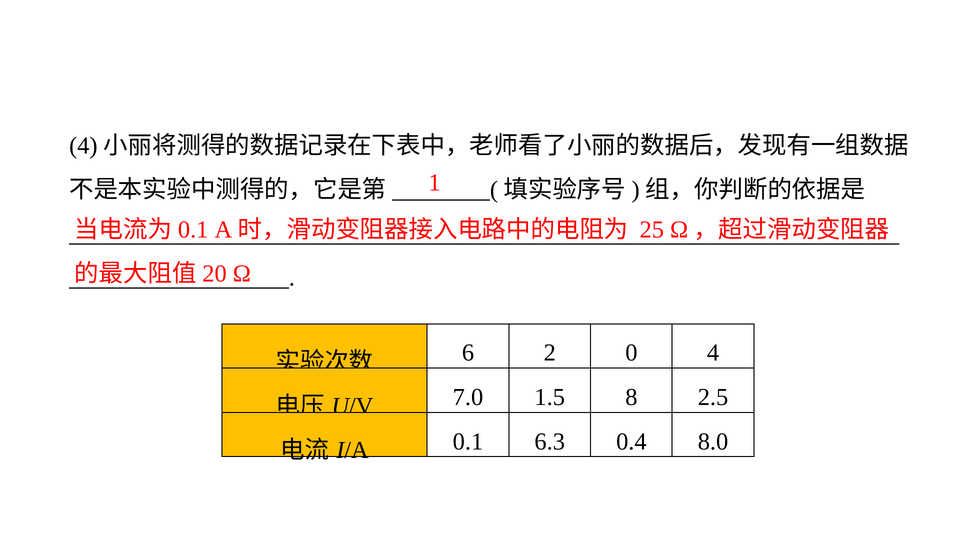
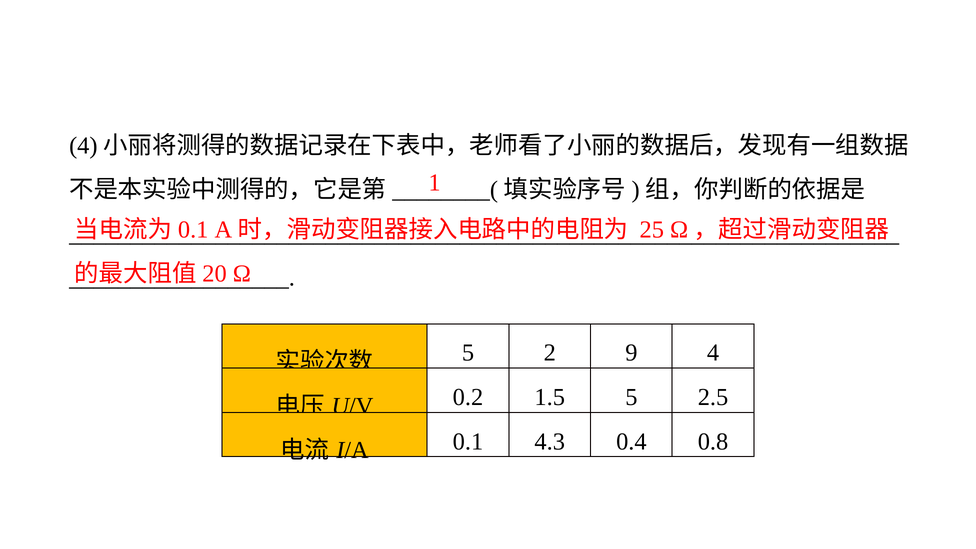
6: 6 -> 5 (468, 353)
0: 0 -> 9 (631, 353)
7.0: 7.0 -> 0.2 (468, 397)
1.5 8: 8 -> 5 (631, 397)
6.3: 6.3 -> 4.3 (550, 441)
8.0: 8.0 -> 0.8 (713, 441)
